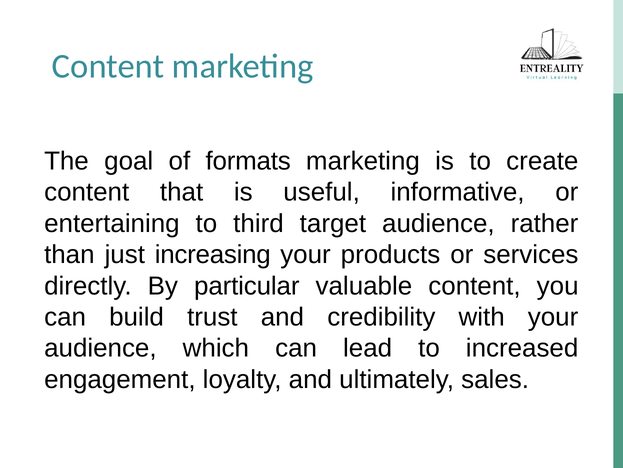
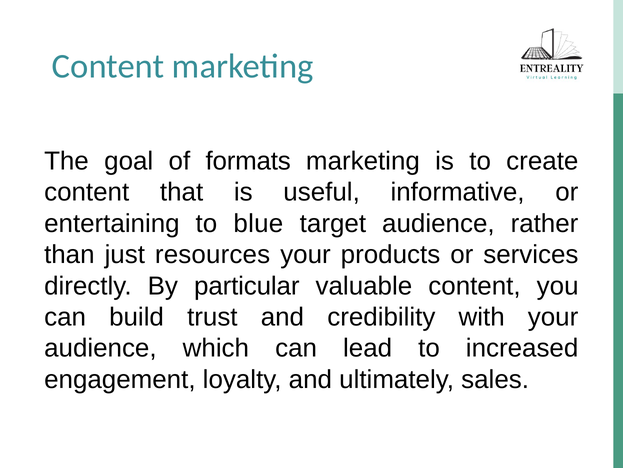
third: third -> blue (258, 223)
increasing: increasing -> resources (213, 254)
